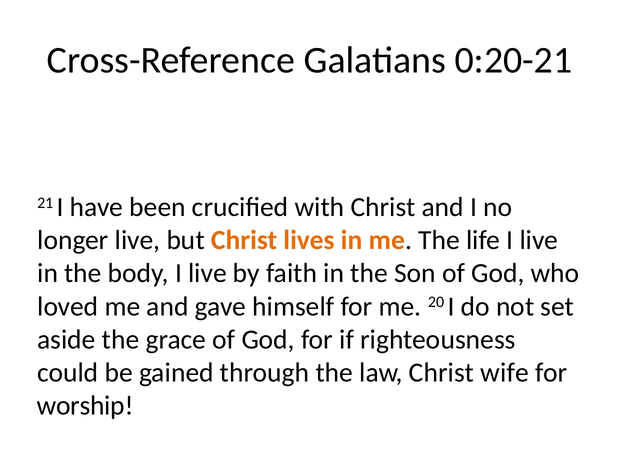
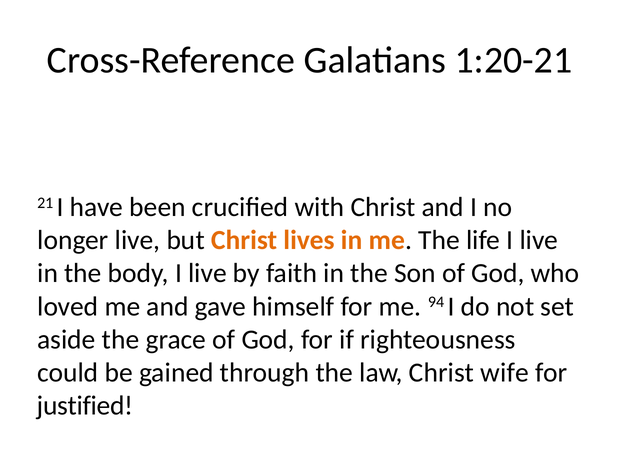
0:20-21: 0:20-21 -> 1:20-21 (513, 60)
20: 20 -> 94 (436, 302)
worship: worship -> justified (85, 406)
